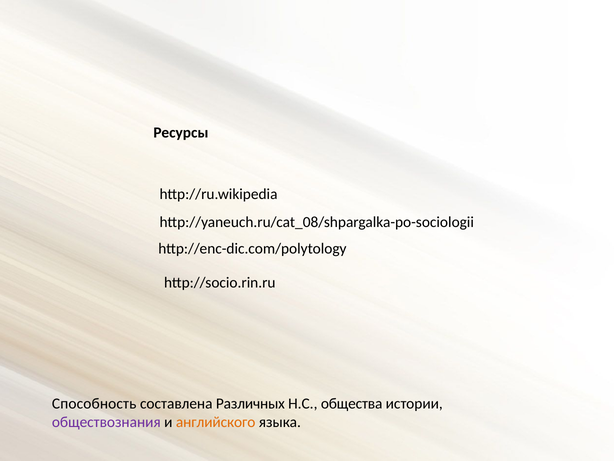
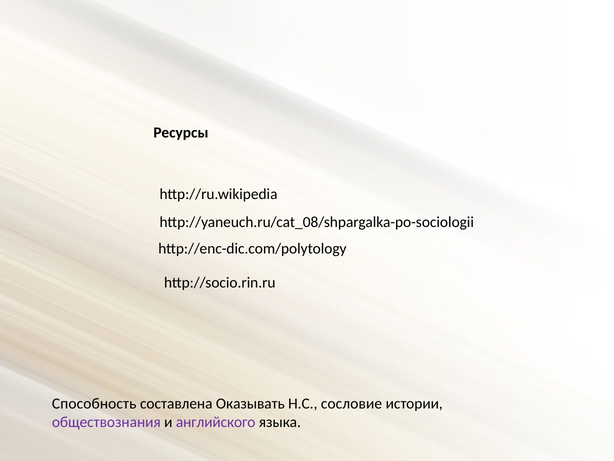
Различных: Различных -> Оказывать (250, 403)
общества: общества -> сословие (352, 403)
английского colour: orange -> purple (216, 422)
